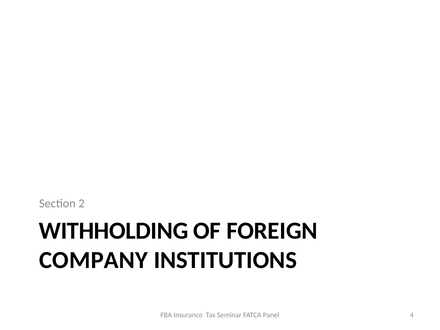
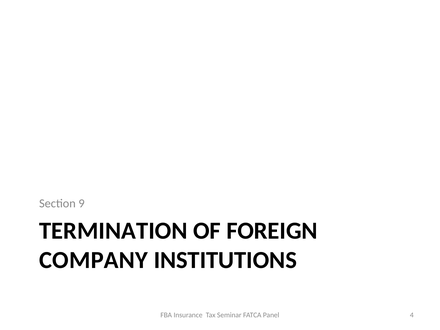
2: 2 -> 9 (82, 203)
WITHHOLDING: WITHHOLDING -> TERMINATION (113, 231)
